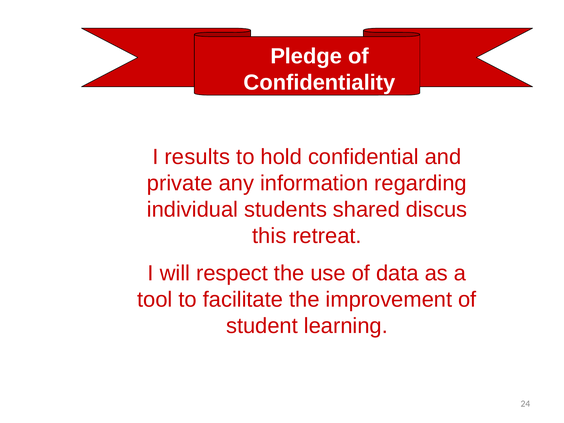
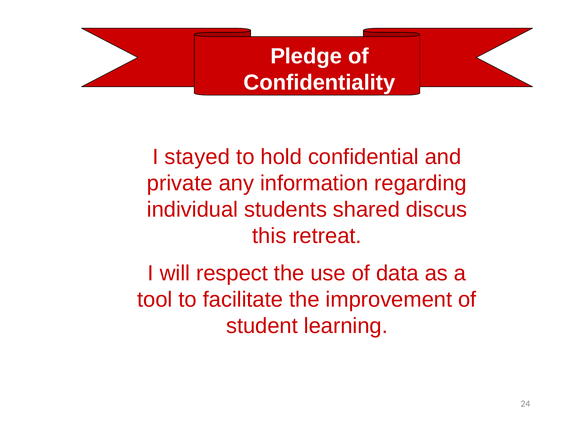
results: results -> stayed (197, 157)
